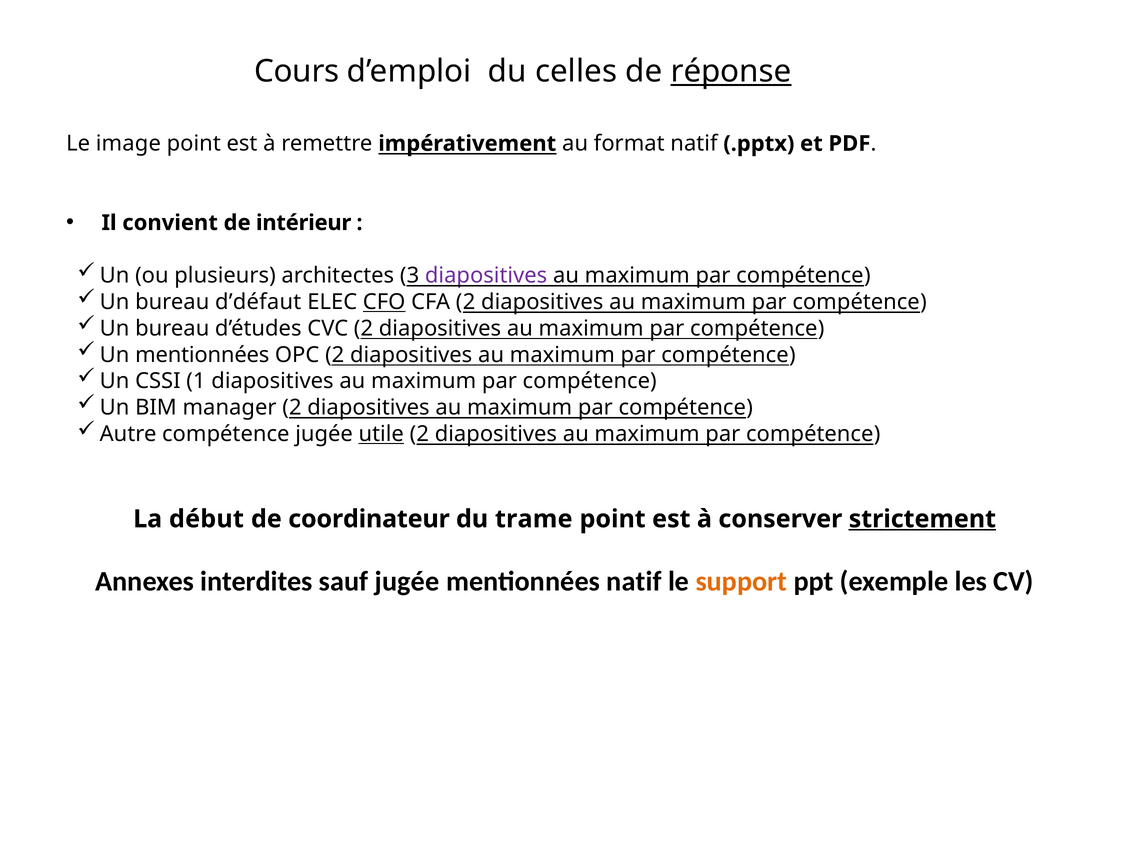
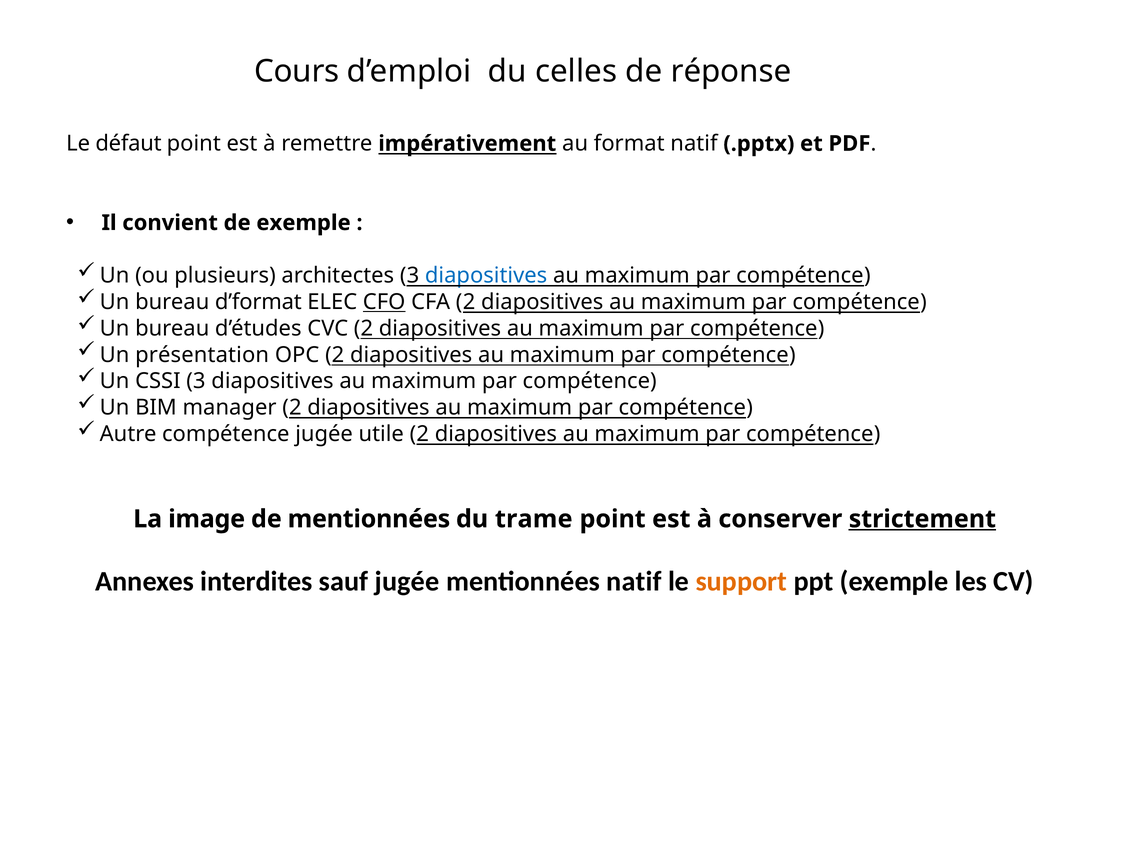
réponse underline: present -> none (731, 72)
image: image -> défaut (129, 144)
de intérieur: intérieur -> exemple (304, 223)
diapositives colour: purple -> blue (486, 275)
d’défaut: d’défaut -> d’format (258, 302)
Un mentionnées: mentionnées -> présentation (202, 355)
CSSI 1: 1 -> 3 (196, 381)
utile underline: present -> none (381, 434)
début: début -> image (207, 519)
de coordinateur: coordinateur -> mentionnées (369, 519)
